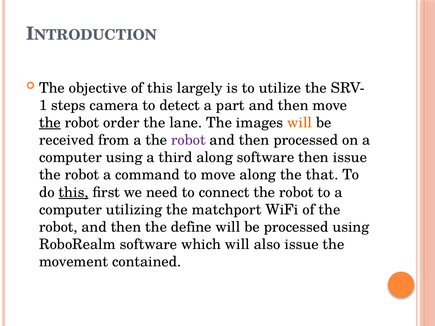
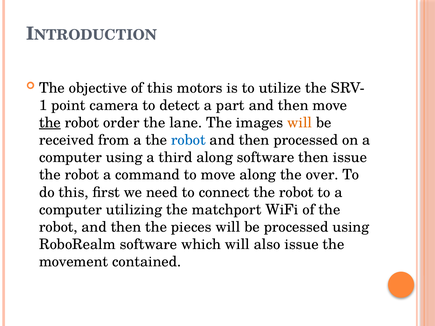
largely: largely -> motors (200, 88)
steps: steps -> point (68, 105)
robot colour: purple -> blue (188, 140)
that: that -> over (322, 175)
this underline: present -> none (74, 192)
define: define -> pieces (191, 227)
